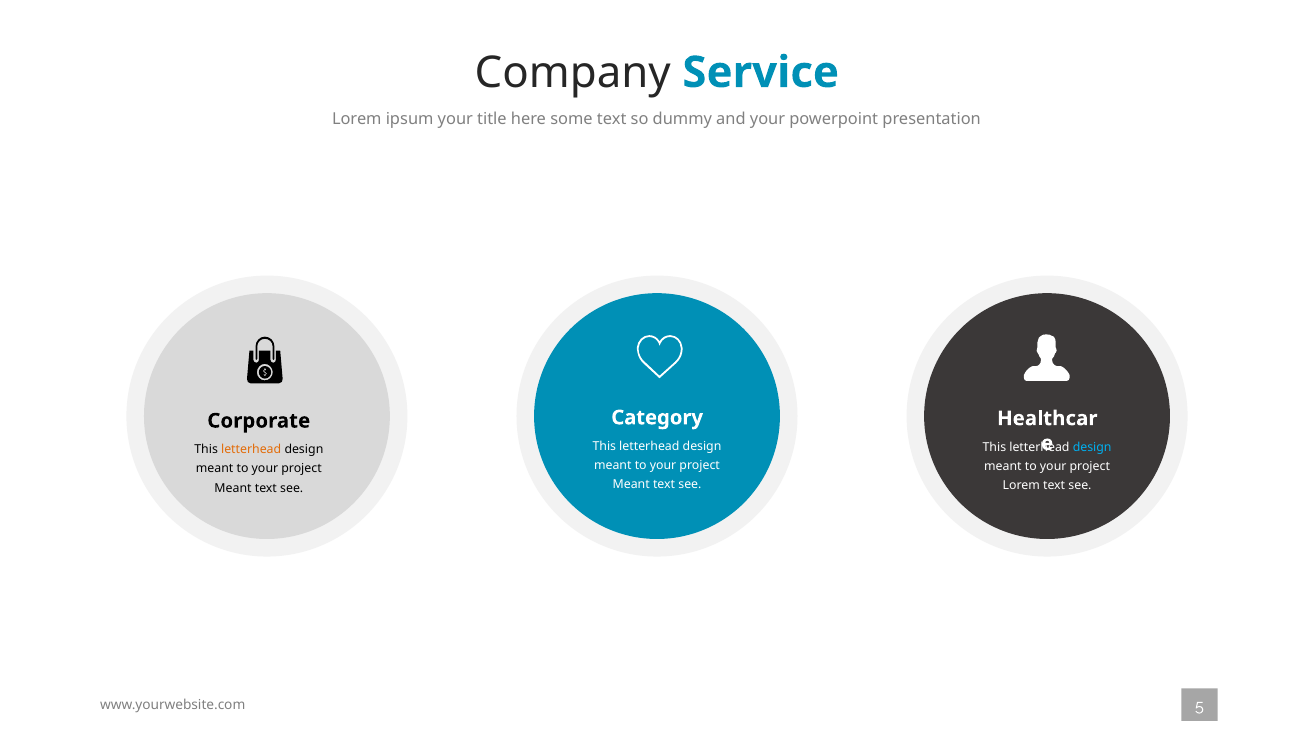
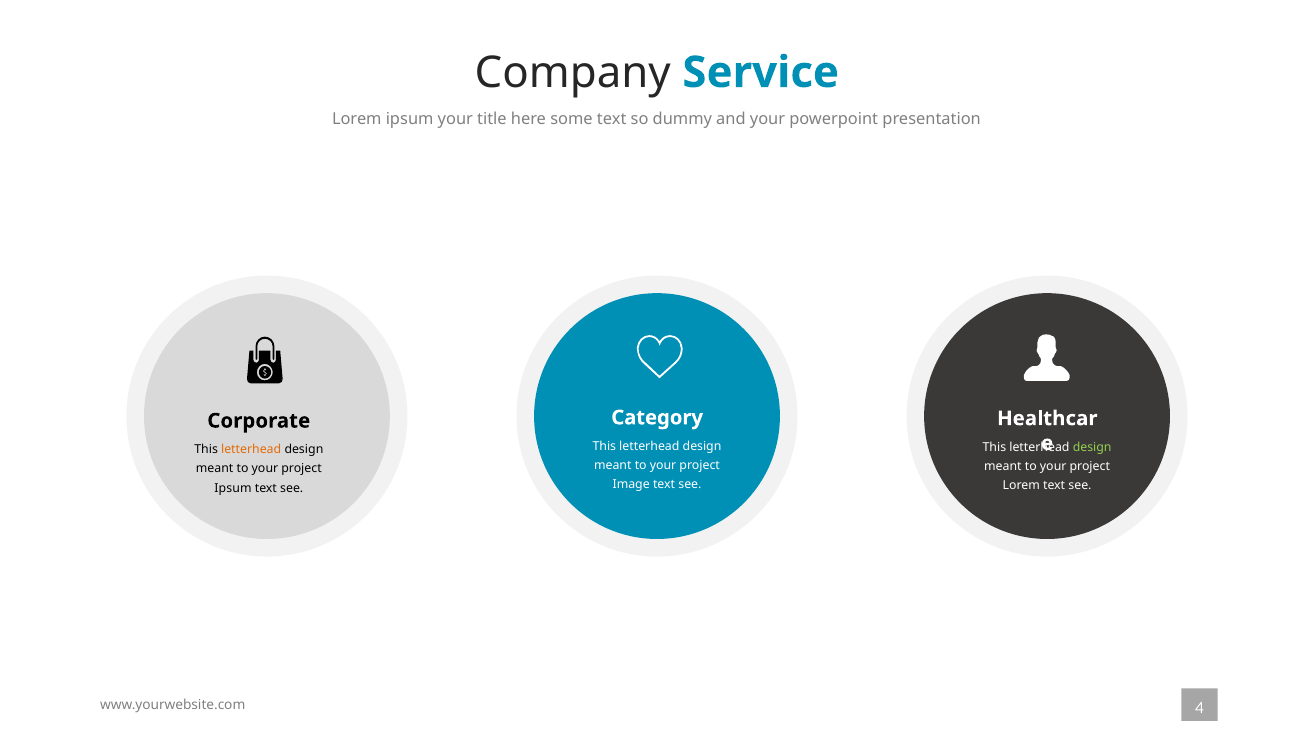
design colour: light blue -> light green (1092, 447)
Meant: Meant -> Image (631, 485)
Meant: Meant -> Ipsum (233, 488)
5: 5 -> 4 (1199, 706)
